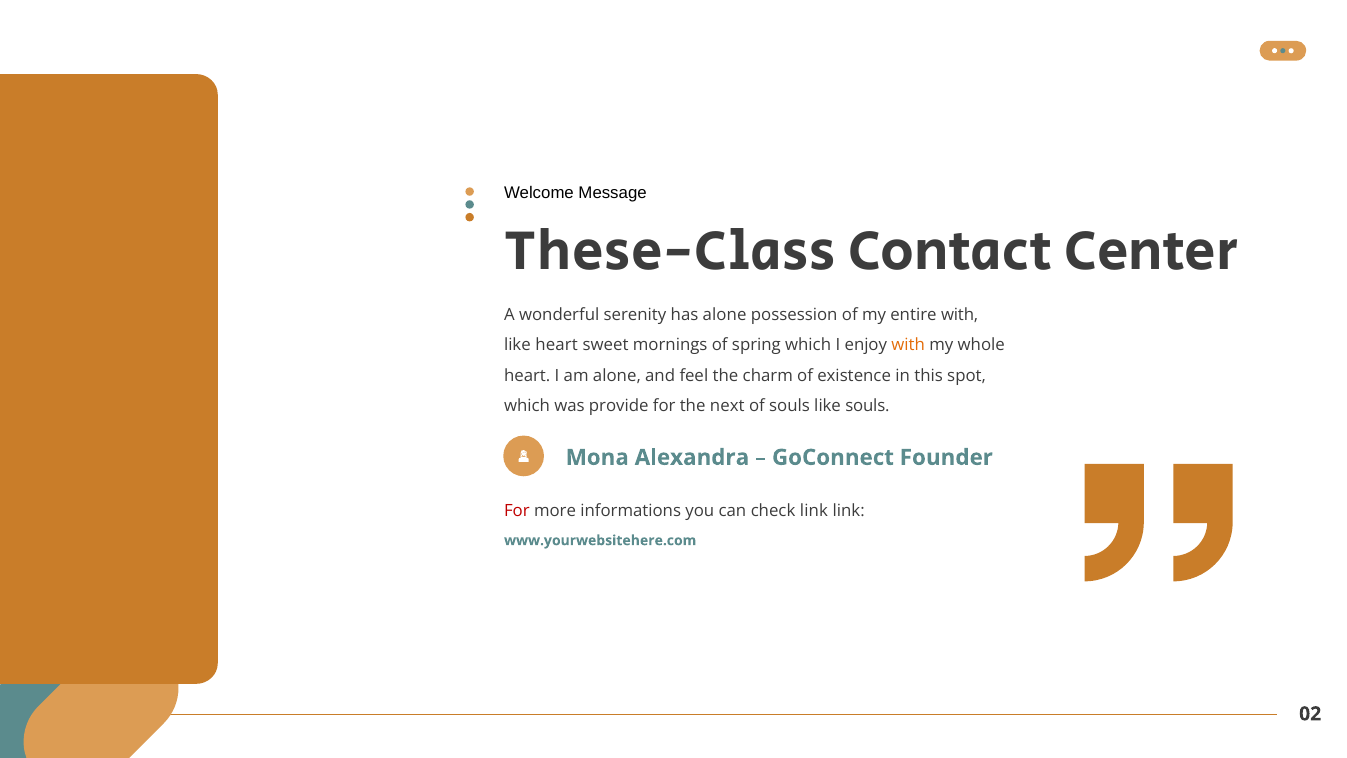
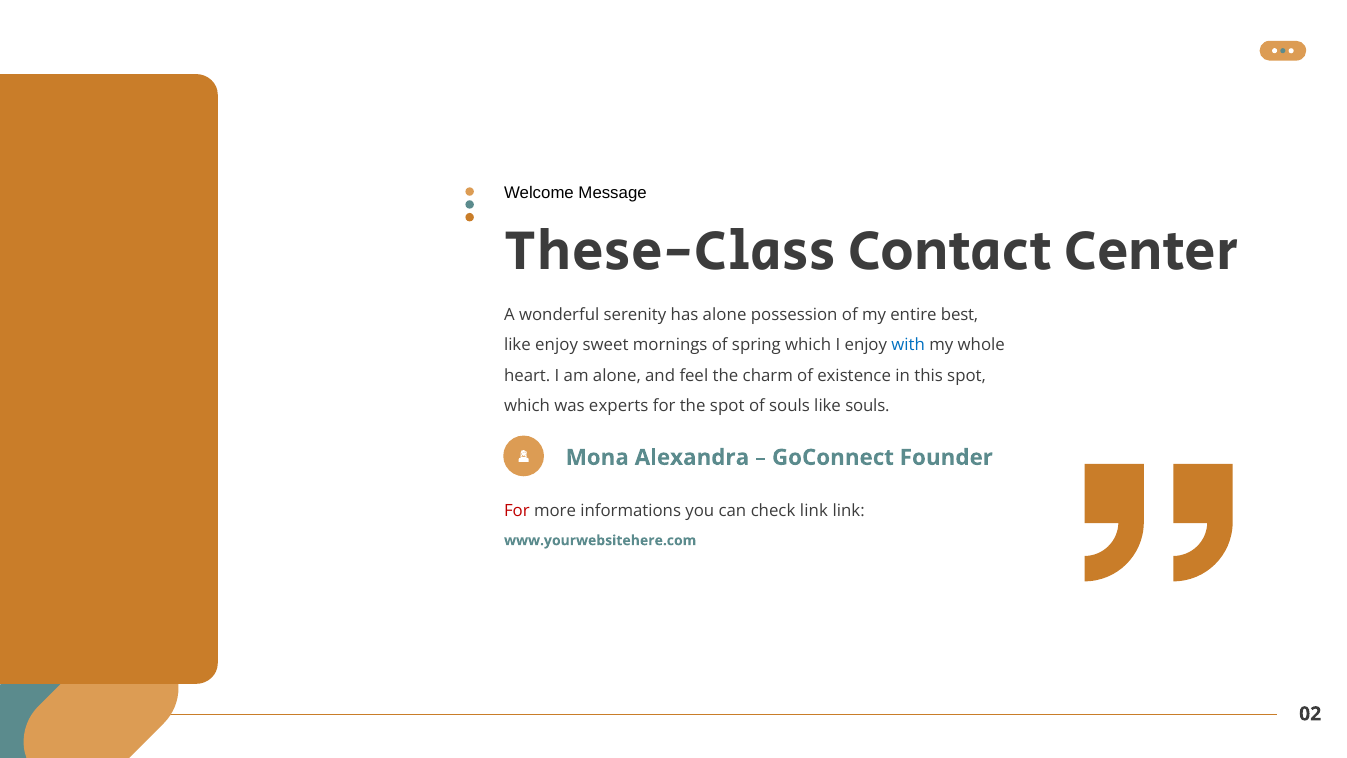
entire with: with -> best (960, 315)
like heart: heart -> enjoy (557, 345)
with colour: orange -> blue (908, 345)
provide: provide -> experts (619, 406)
the next: next -> spot (727, 406)
